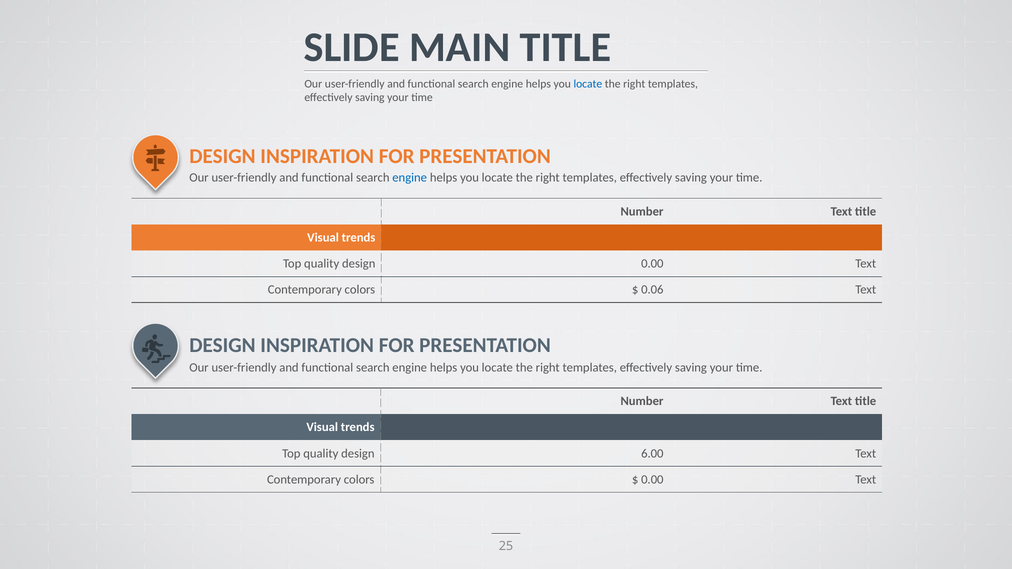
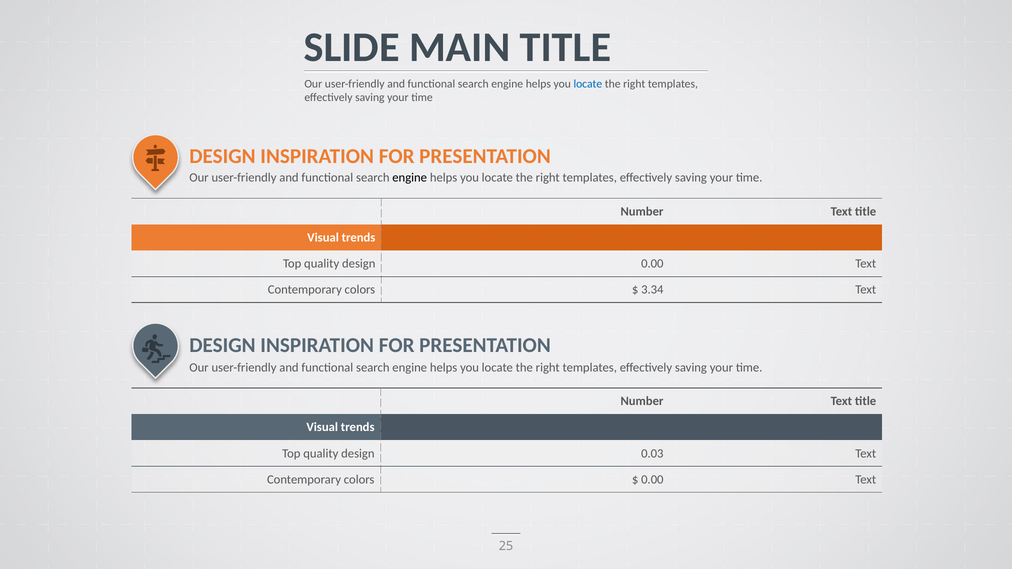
engine colour: blue -> black (410, 178)
0.06: 0.06 -> 3.34 (652, 290)
6.00: 6.00 -> 0.03 (652, 454)
